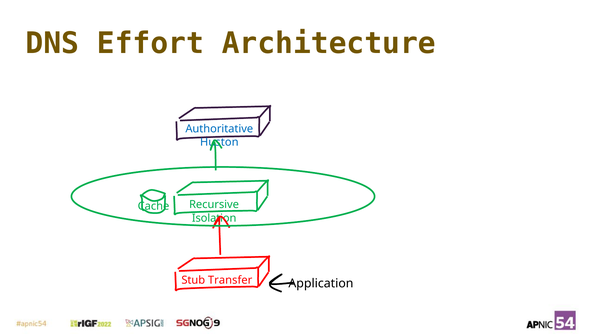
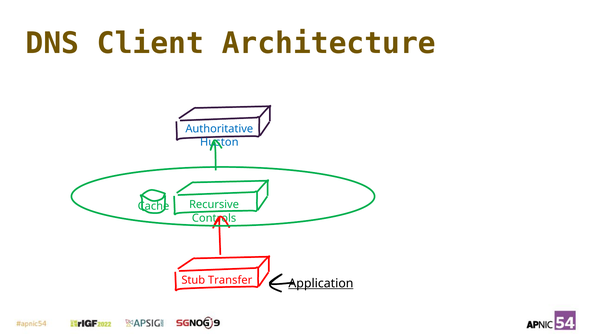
Effort: Effort -> Client (150, 43)
Isolation: Isolation -> Controls (214, 218)
Application underline: none -> present (321, 283)
